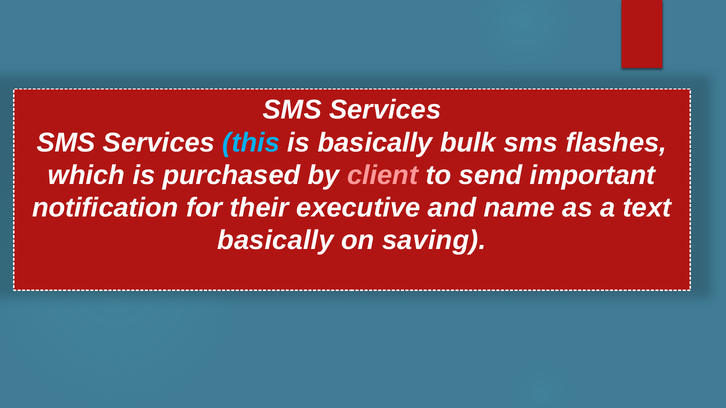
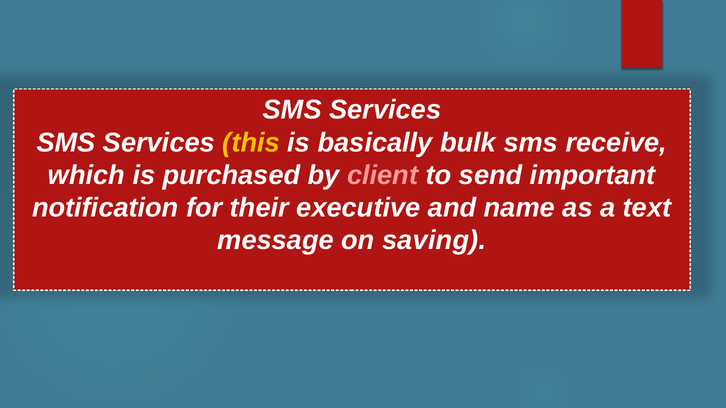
this colour: light blue -> yellow (251, 143)
flashes: flashes -> receive (616, 143)
basically: basically -> message (276, 241)
